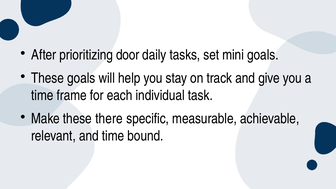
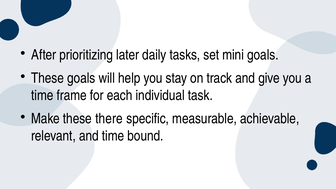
door: door -> later (128, 55)
